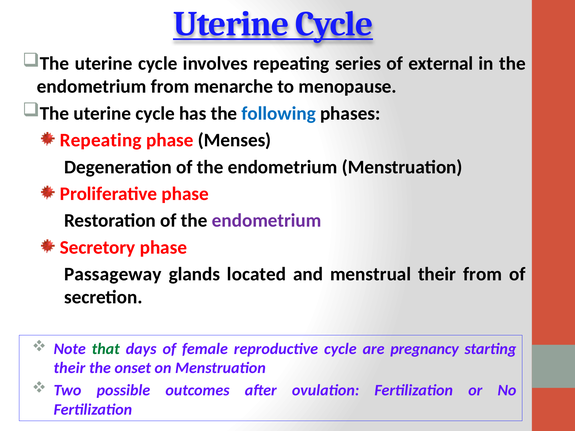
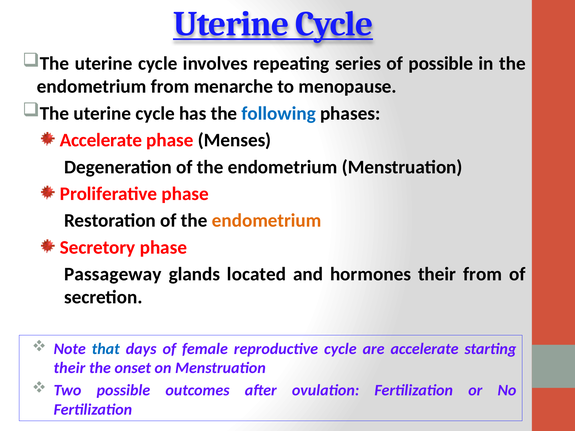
of external: external -> possible (441, 64)
Repeating: Repeating -> Accelerate (101, 140)
endometrium colour: purple -> orange (267, 221)
menstrual: menstrual -> hormones (371, 274)
that colour: green -> blue (106, 349)
are pregnancy: pregnancy -> accelerate (425, 349)
